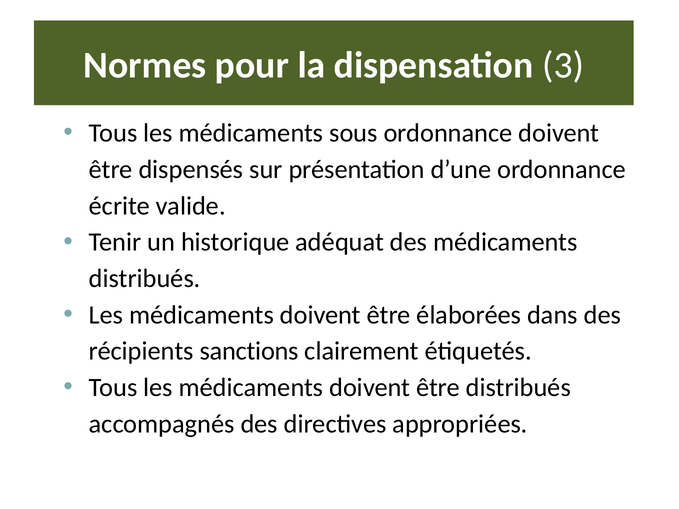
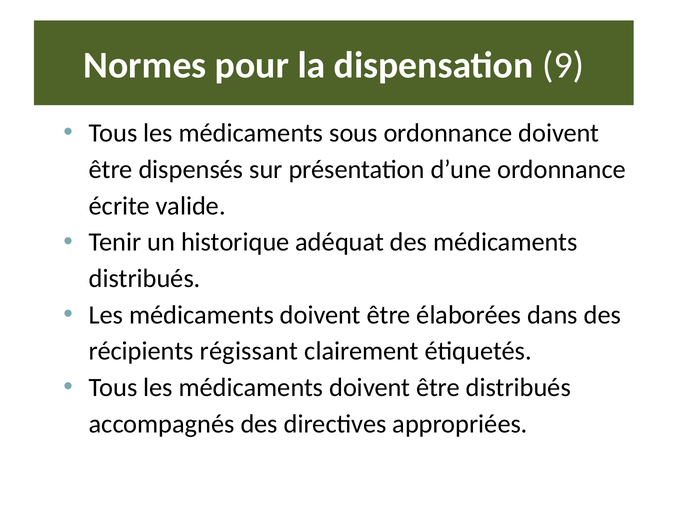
3: 3 -> 9 (563, 65)
sanctions: sanctions -> régissant (249, 351)
